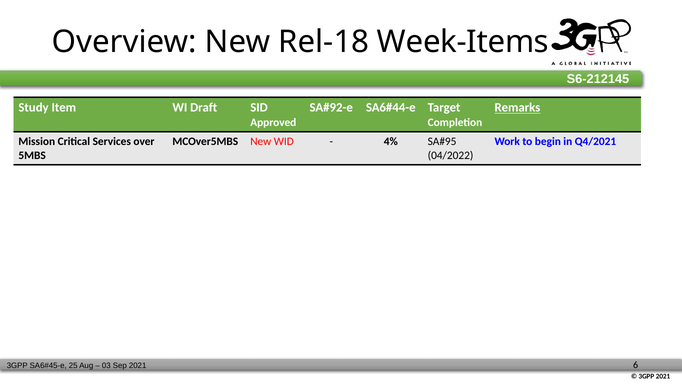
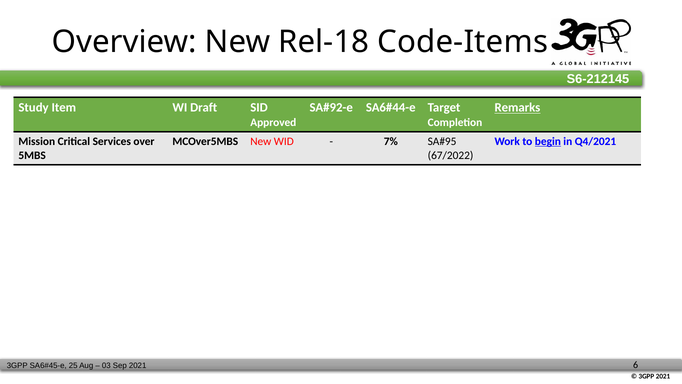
Week-Items: Week-Items -> Code-Items (463, 42)
4%: 4% -> 7% (391, 141)
begin underline: none -> present (548, 141)
04/2022: 04/2022 -> 67/2022 (451, 155)
